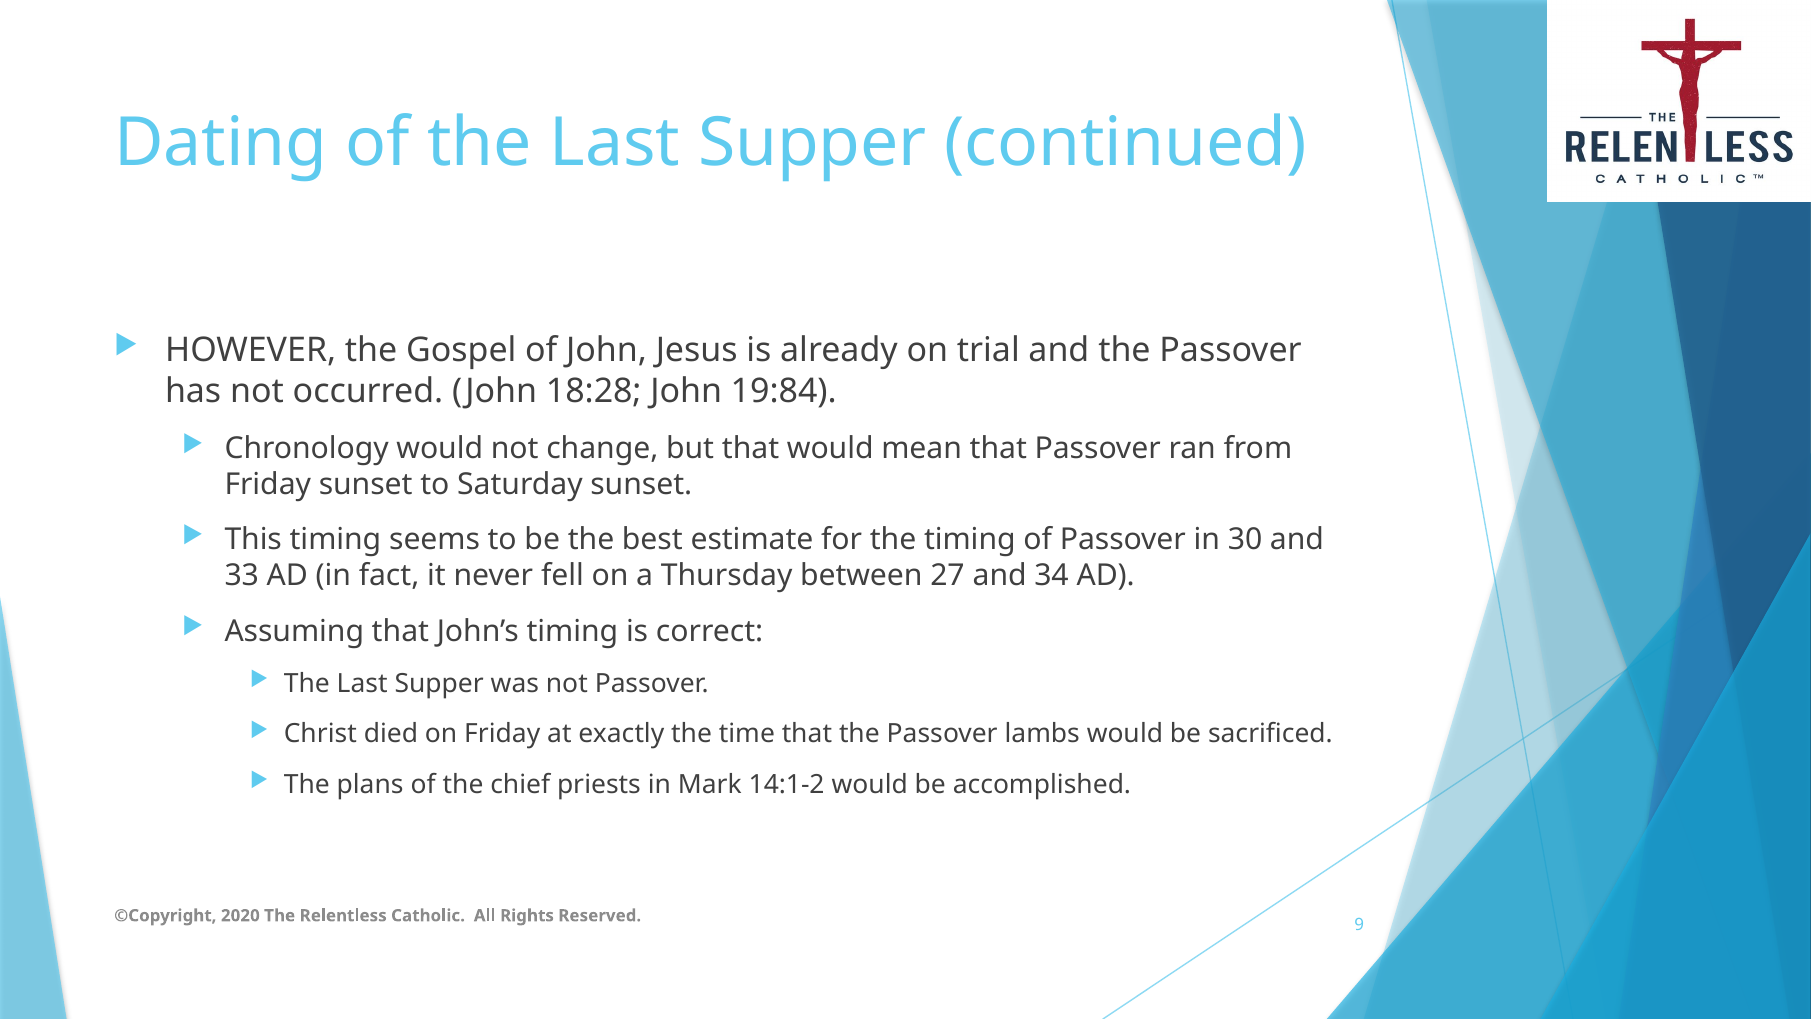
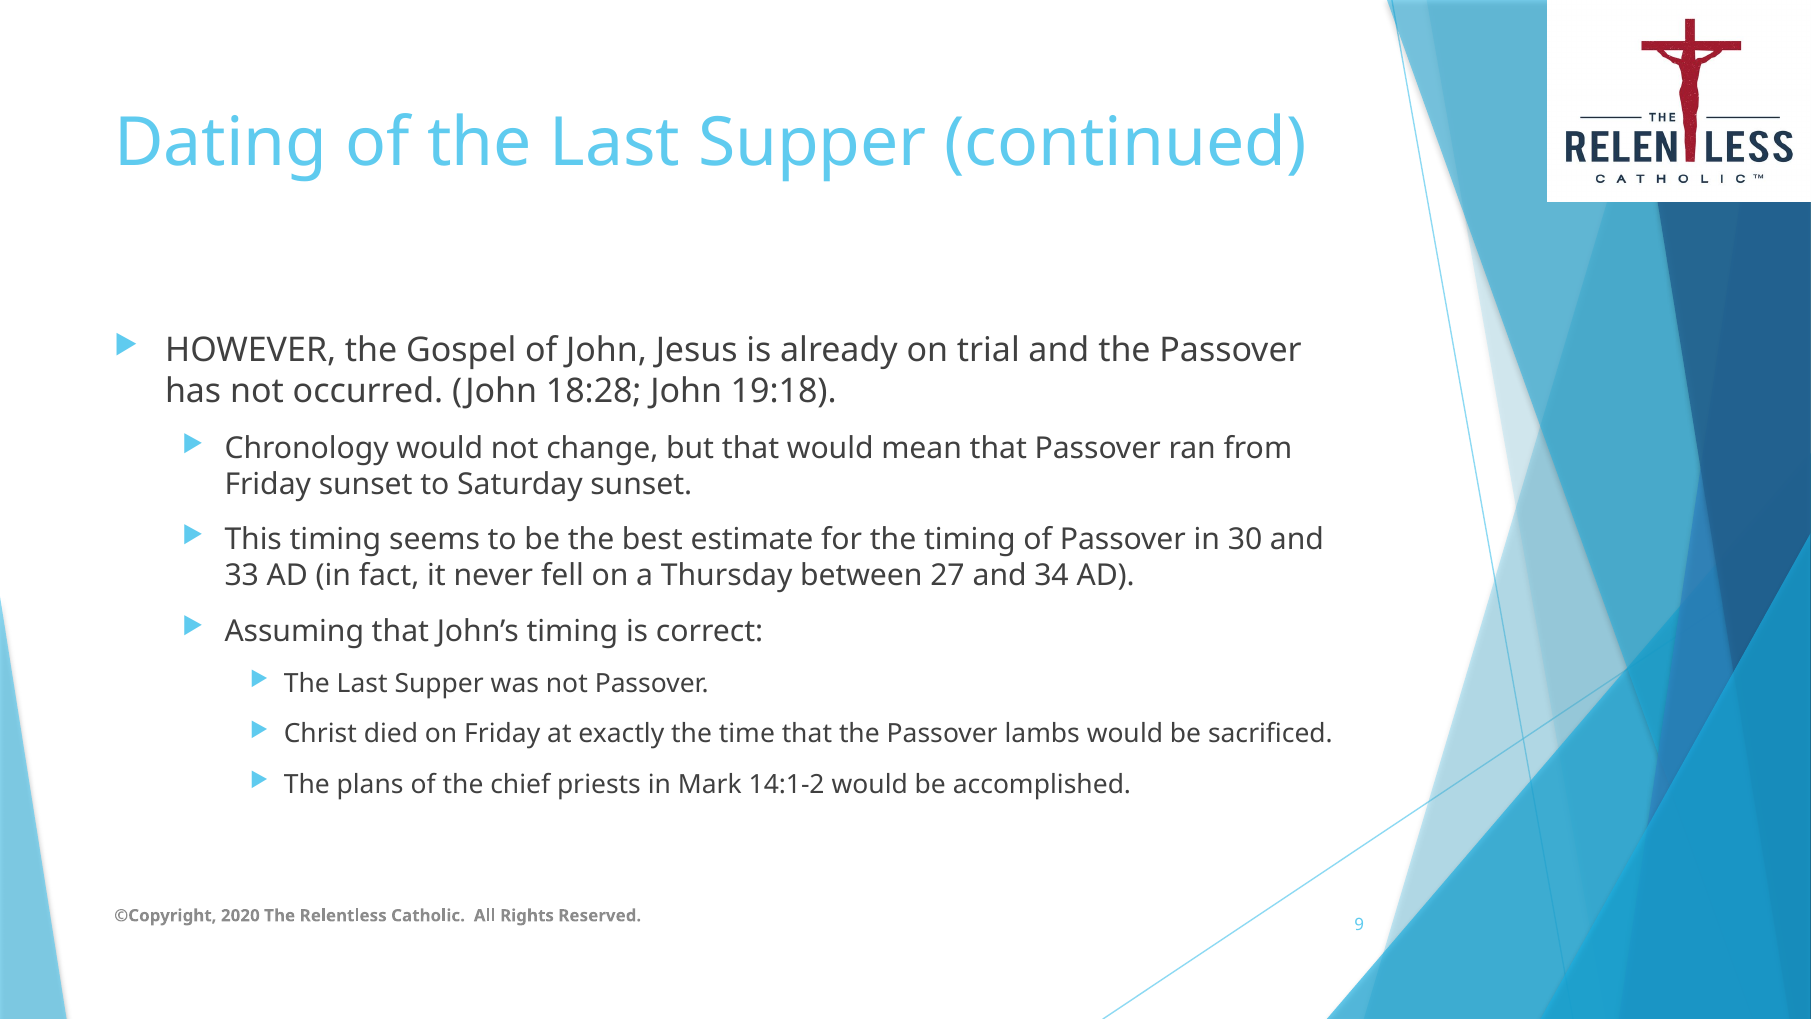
19:84: 19:84 -> 19:18 (784, 391)
